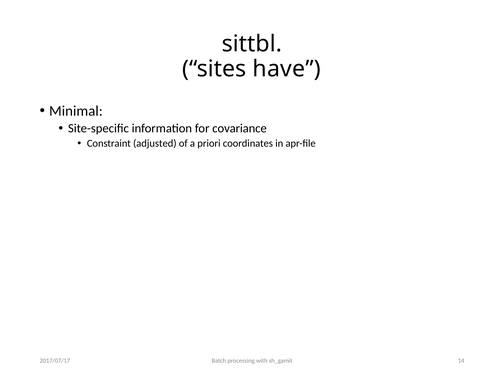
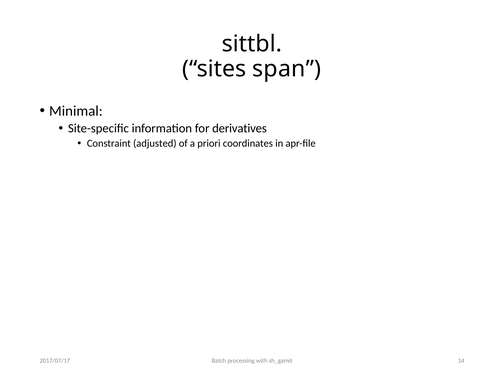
have: have -> span (287, 69)
covariance: covariance -> derivatives (240, 128)
